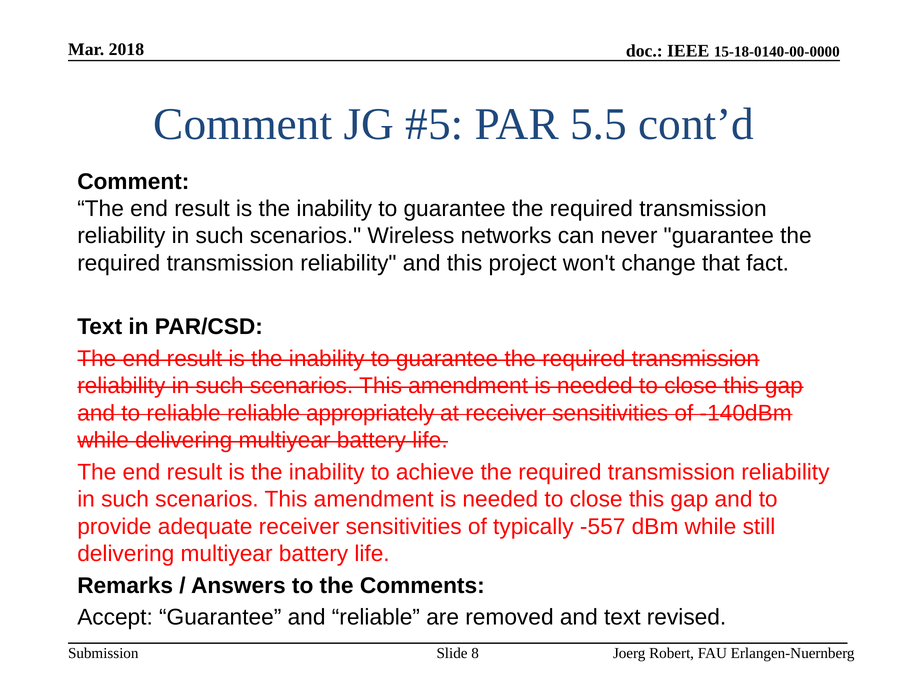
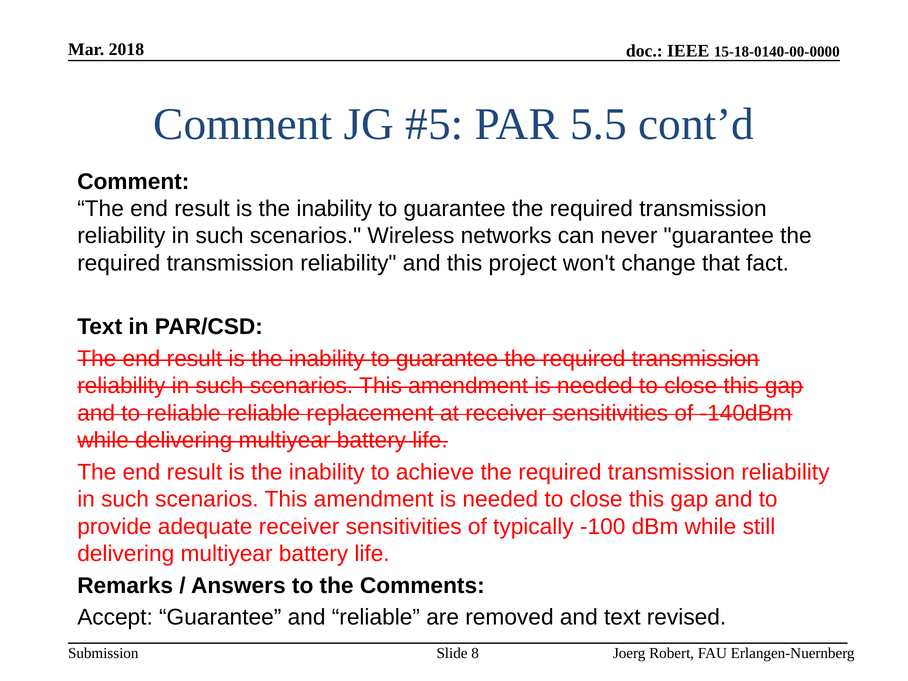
appropriately: appropriately -> replacement (370, 413)
-557: -557 -> -100 (603, 527)
